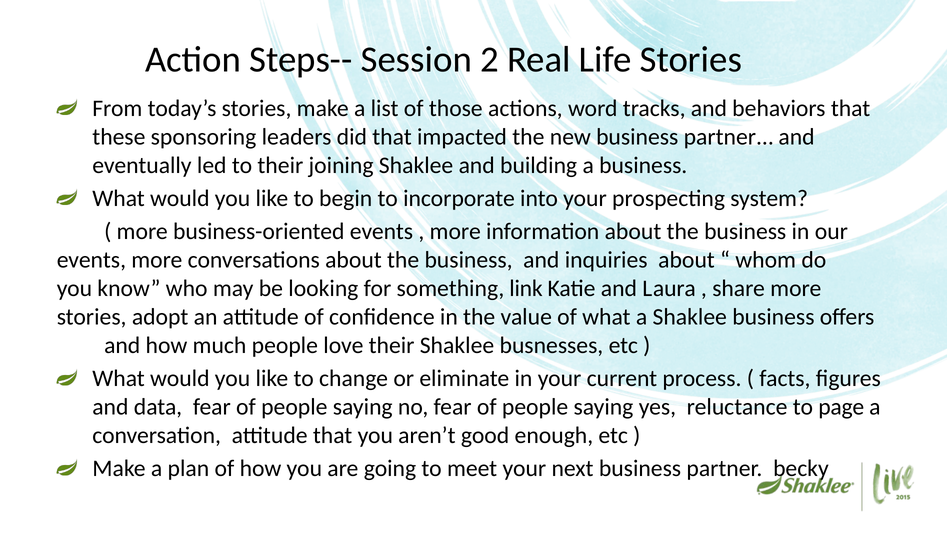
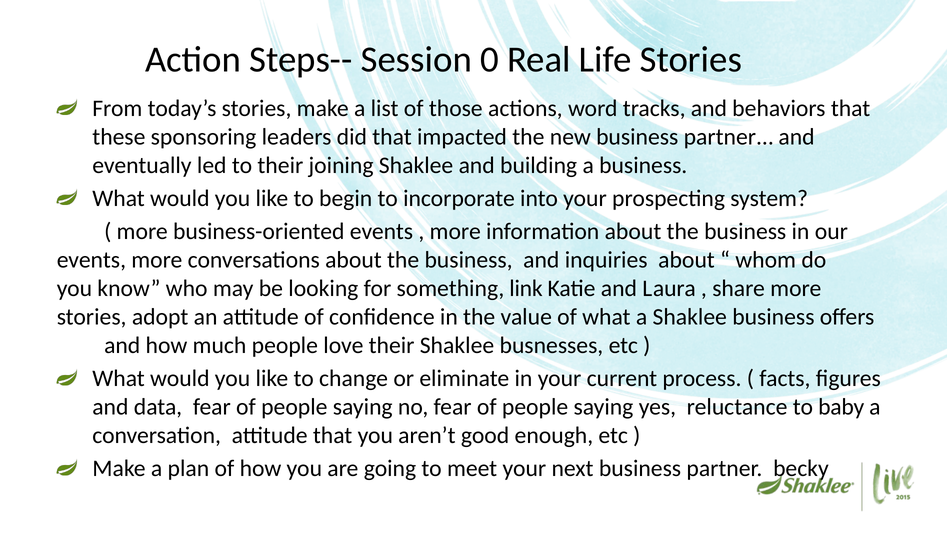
2: 2 -> 0 (490, 59)
page: page -> baby (841, 407)
